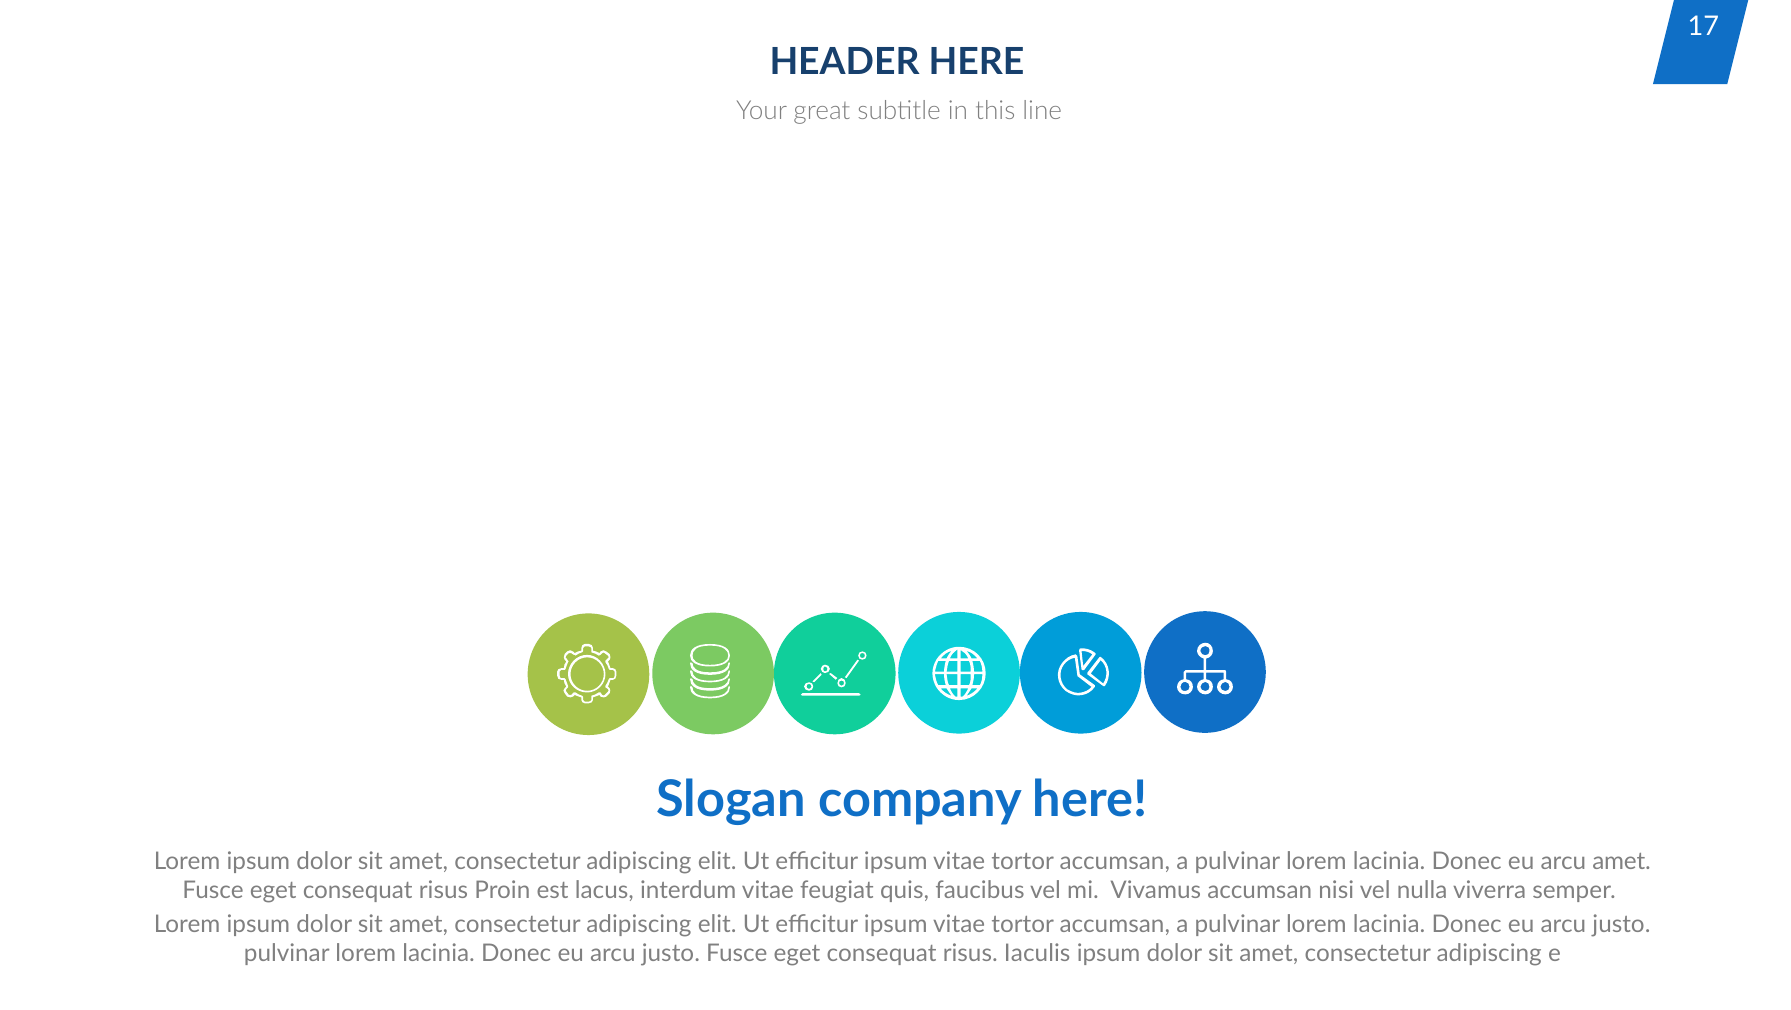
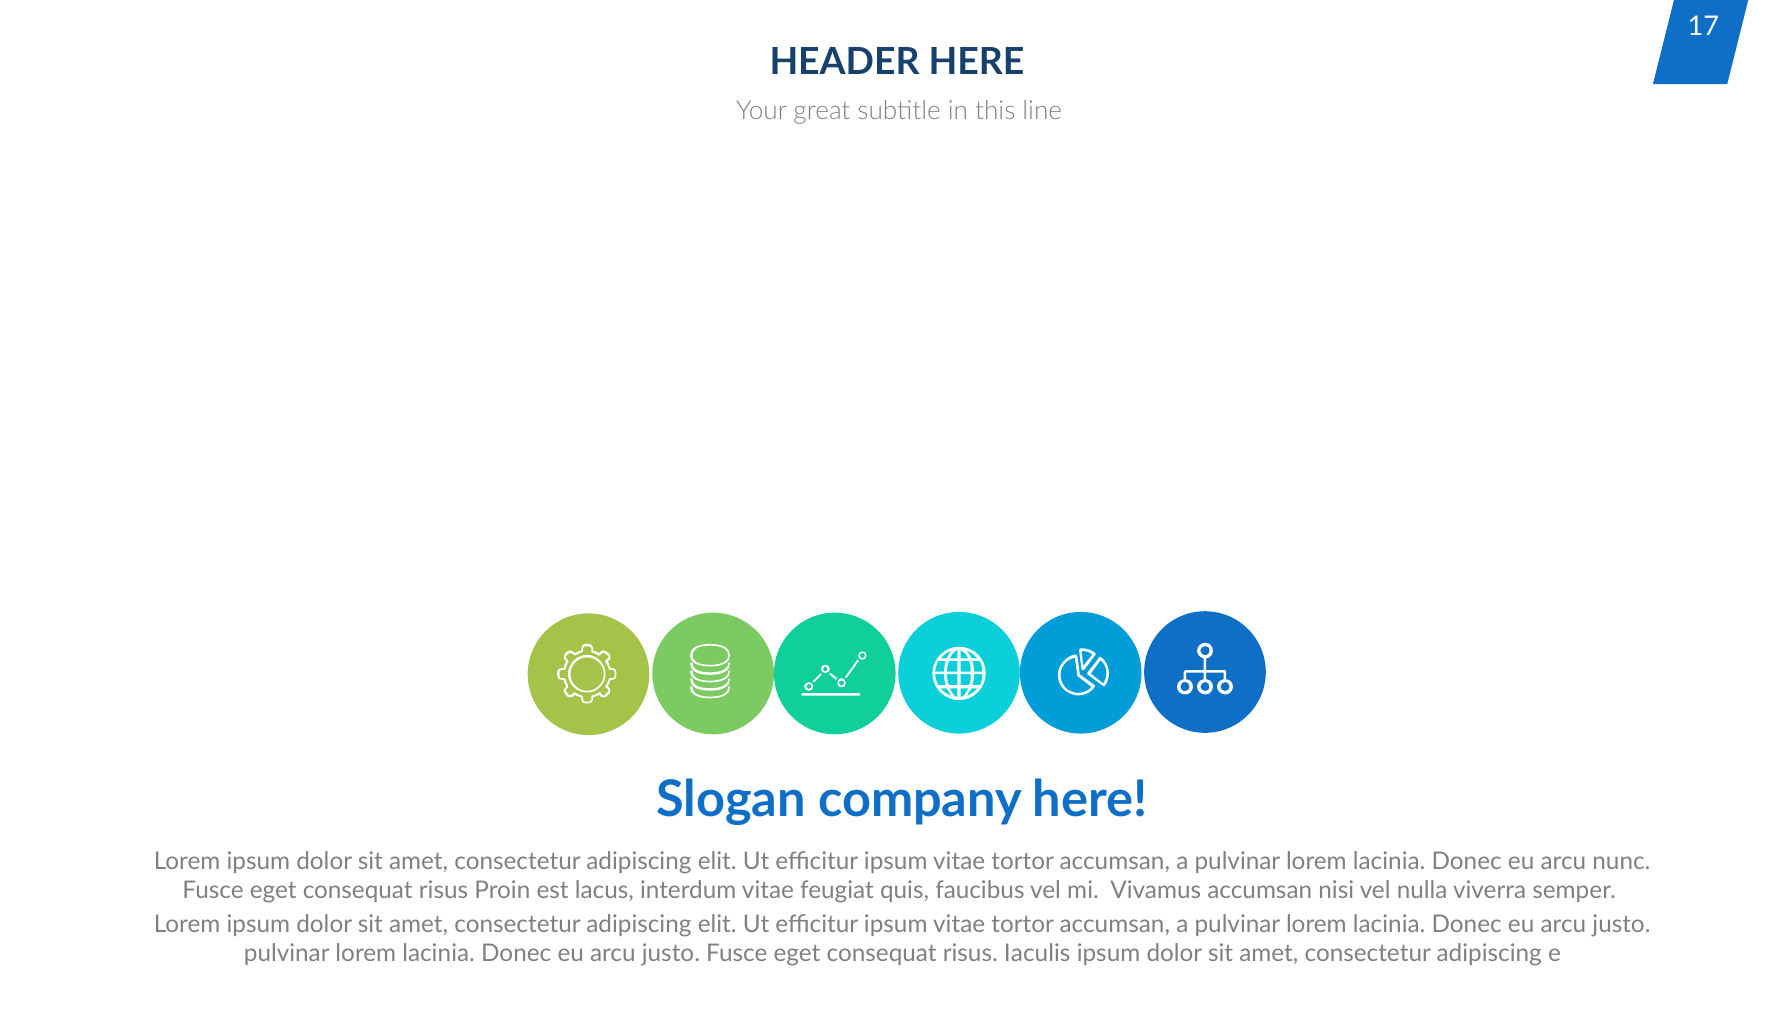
arcu amet: amet -> nunc (1621, 861)
